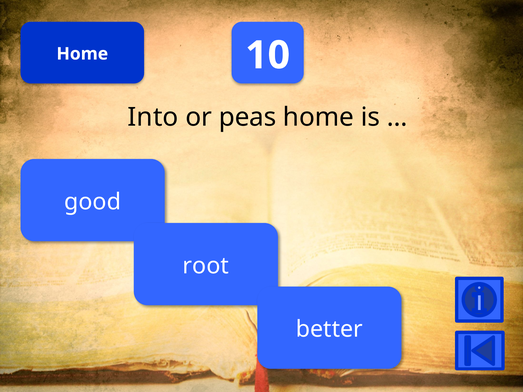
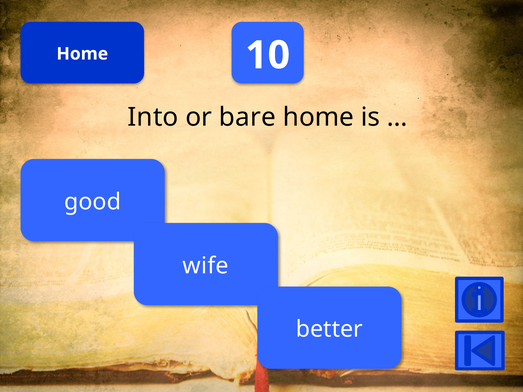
peas: peas -> bare (247, 117)
root: root -> wife (206, 266)
